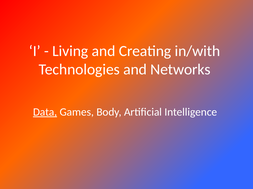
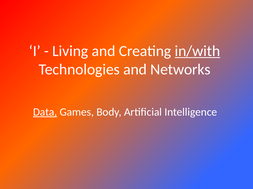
in/with underline: none -> present (197, 51)
